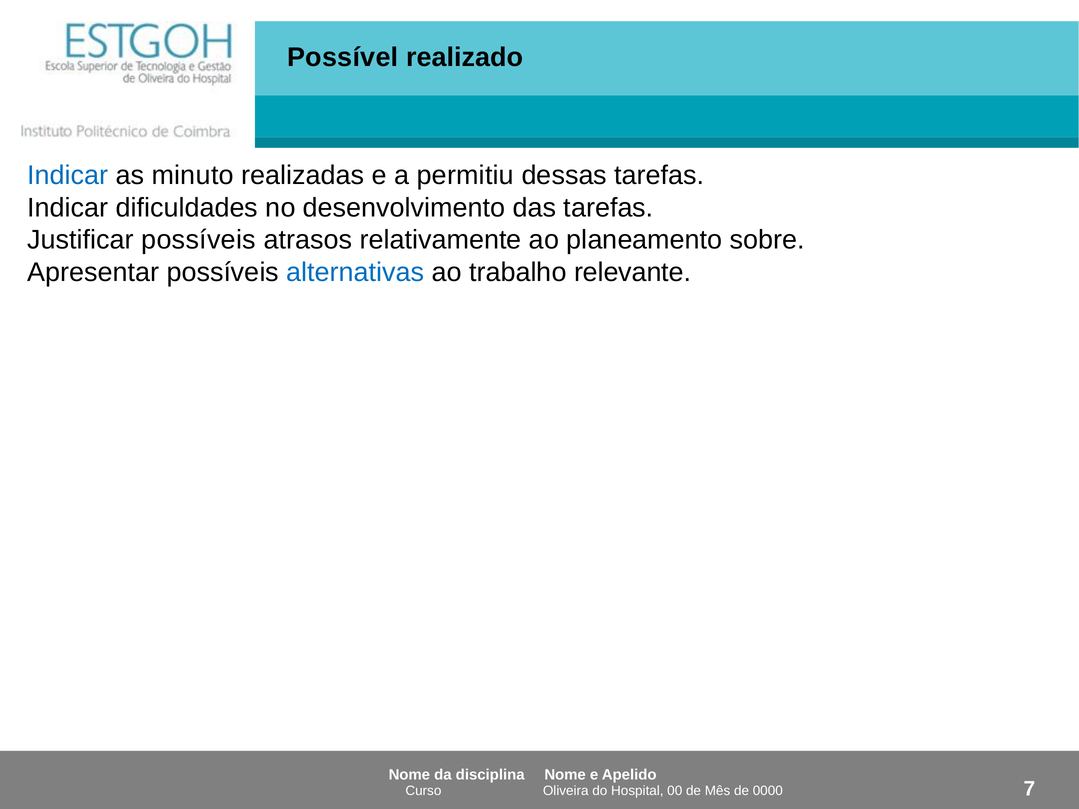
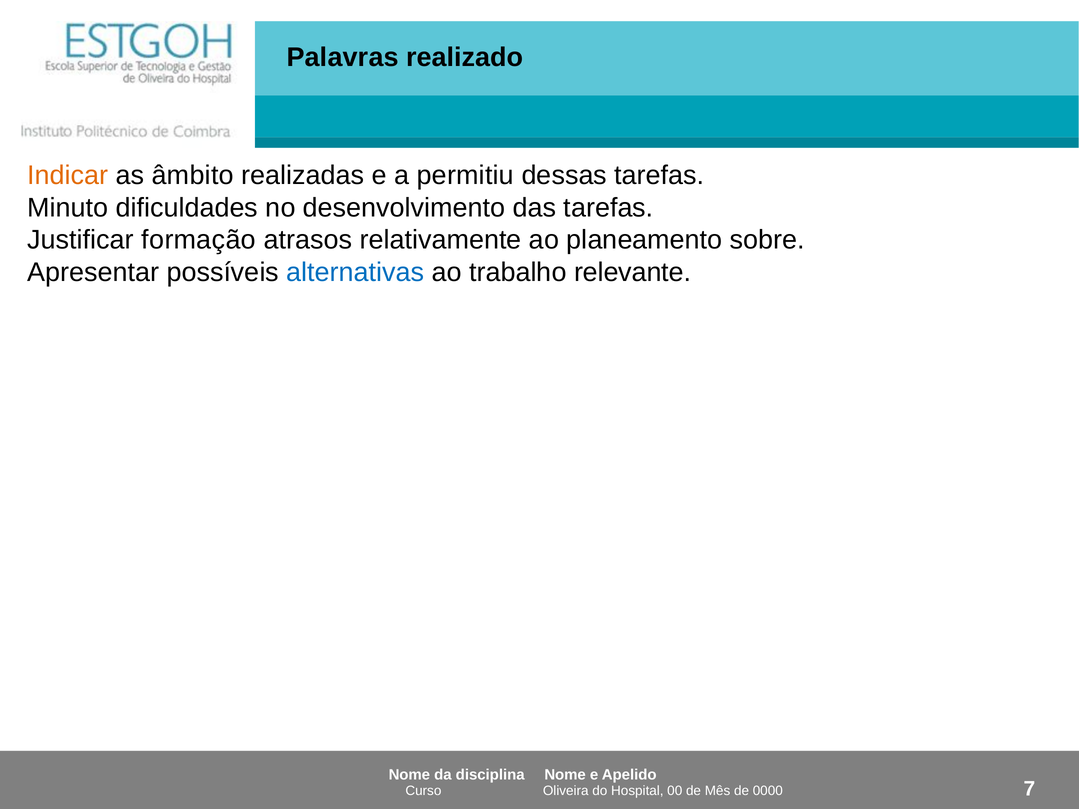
Possível: Possível -> Palavras (343, 57)
Indicar colour: blue -> orange (68, 175)
minuto: minuto -> âmbito (193, 175)
Indicar: Indicar -> Minuto (68, 208)
Justificar possíveis: possíveis -> formação (199, 240)
